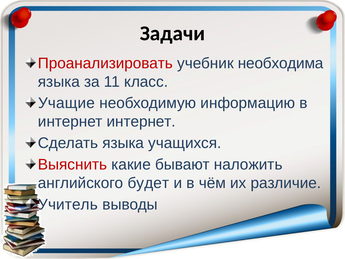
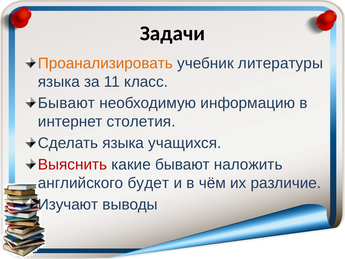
Проанализировать colour: red -> orange (105, 63)
необходима: необходима -> литературы (281, 63)
Учащие: Учащие -> Бывают (66, 103)
интернет интернет: интернет -> столетия (141, 121)
Учитель: Учитель -> Изучают (68, 204)
